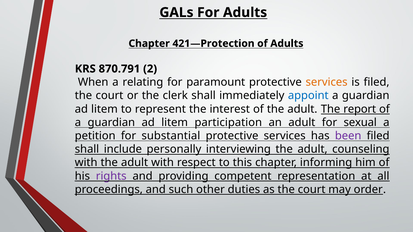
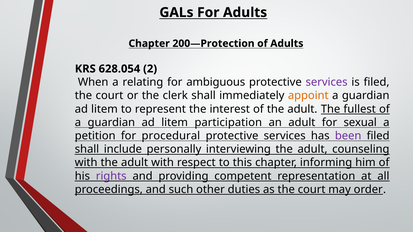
421—Protection: 421—Protection -> 200—Protection (214, 44)
870.791: 870.791 -> 628.054 (119, 69)
paramount: paramount -> ambiguous (216, 82)
services colour: orange -> purple (327, 82)
appoint colour: blue -> orange (308, 96)
report: report -> fullest (360, 109)
substantial: substantial -> procedural (171, 136)
